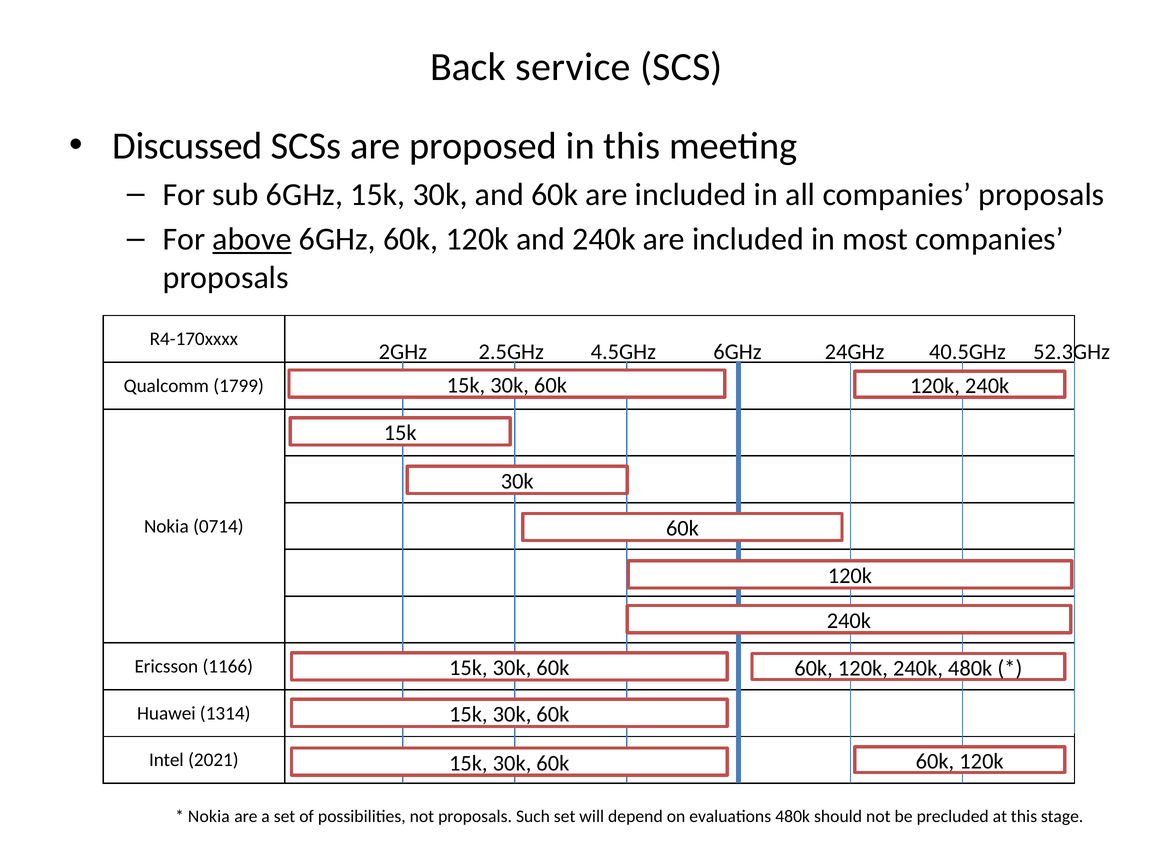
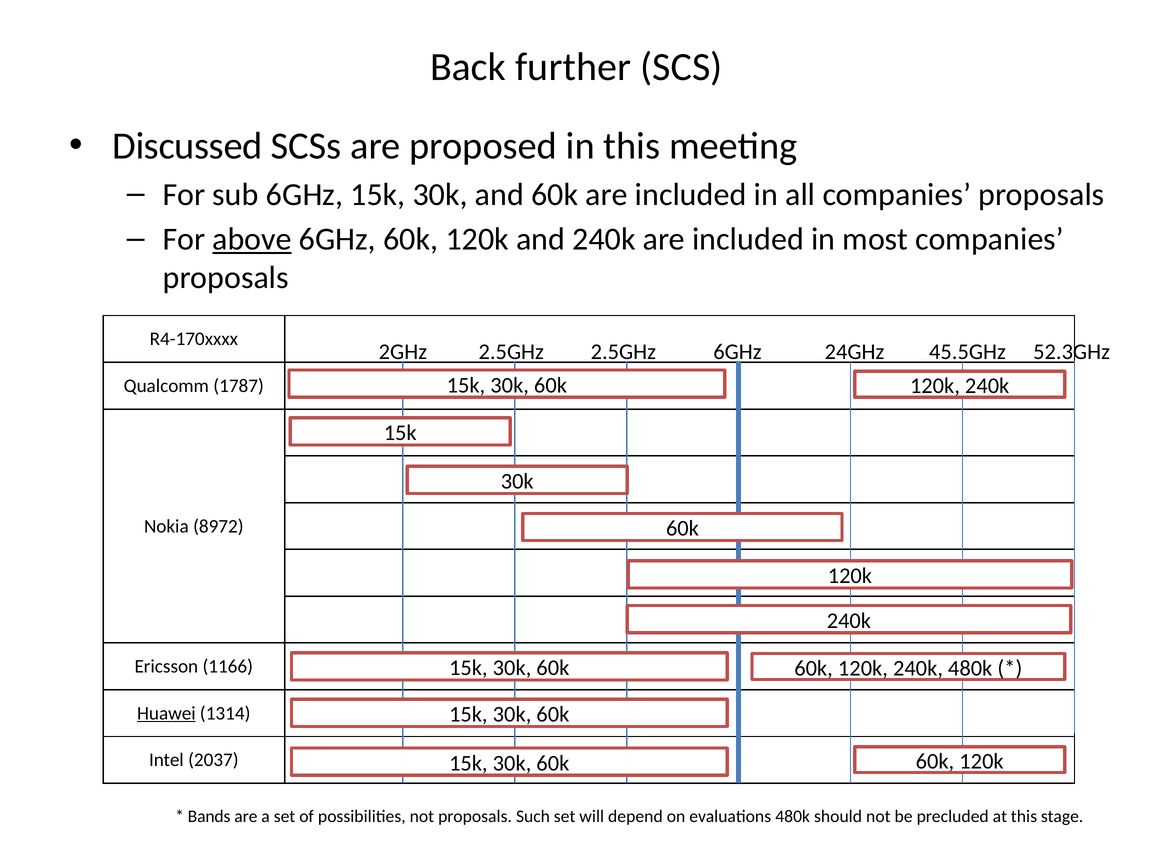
service: service -> further (573, 67)
2.5GHz 4.5GHz: 4.5GHz -> 2.5GHz (623, 352)
40.5GHz: 40.5GHz -> 45.5GHz (968, 352)
1799: 1799 -> 1787 (239, 386)
0714: 0714 -> 8972 (218, 526)
Huawei underline: none -> present (166, 713)
2021: 2021 -> 2037 (213, 760)
Nokia: Nokia -> Bands (209, 816)
